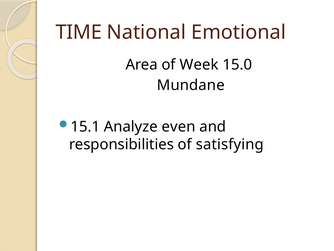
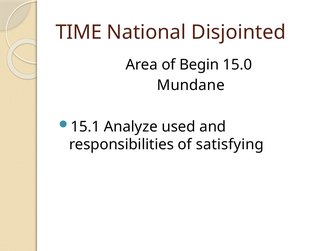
Emotional: Emotional -> Disjointed (239, 32)
Week: Week -> Begin (199, 64)
even: even -> used (179, 126)
